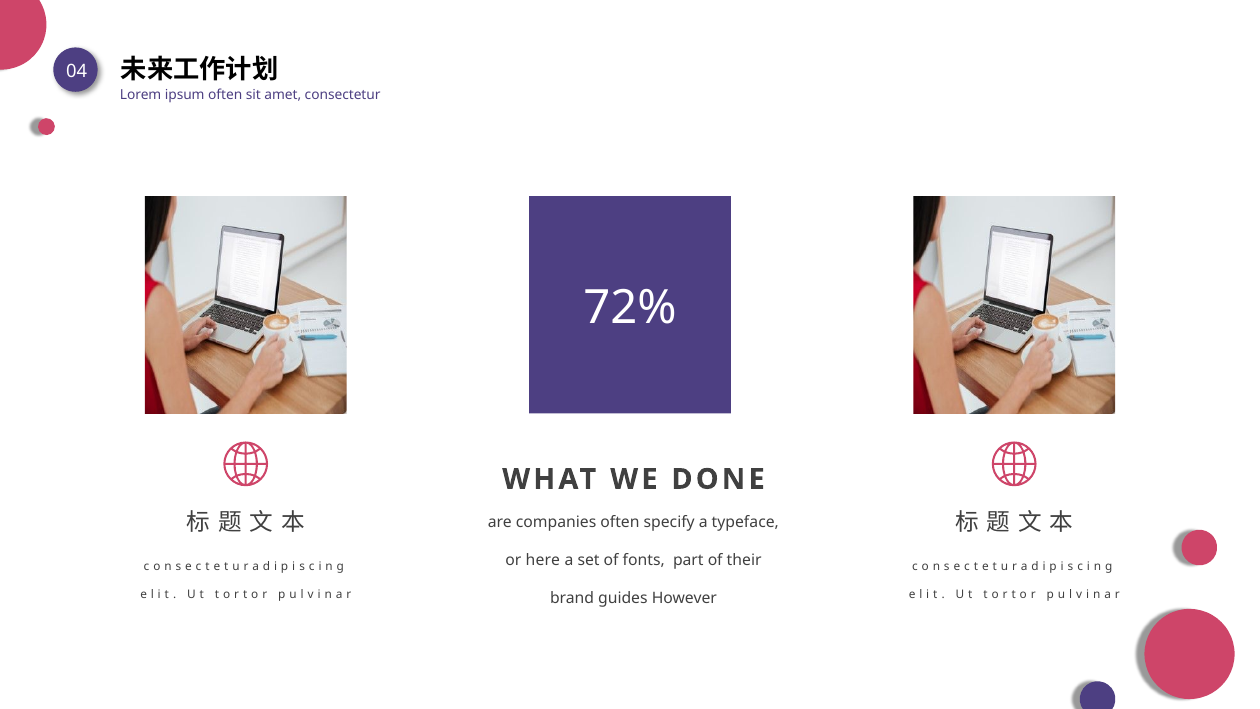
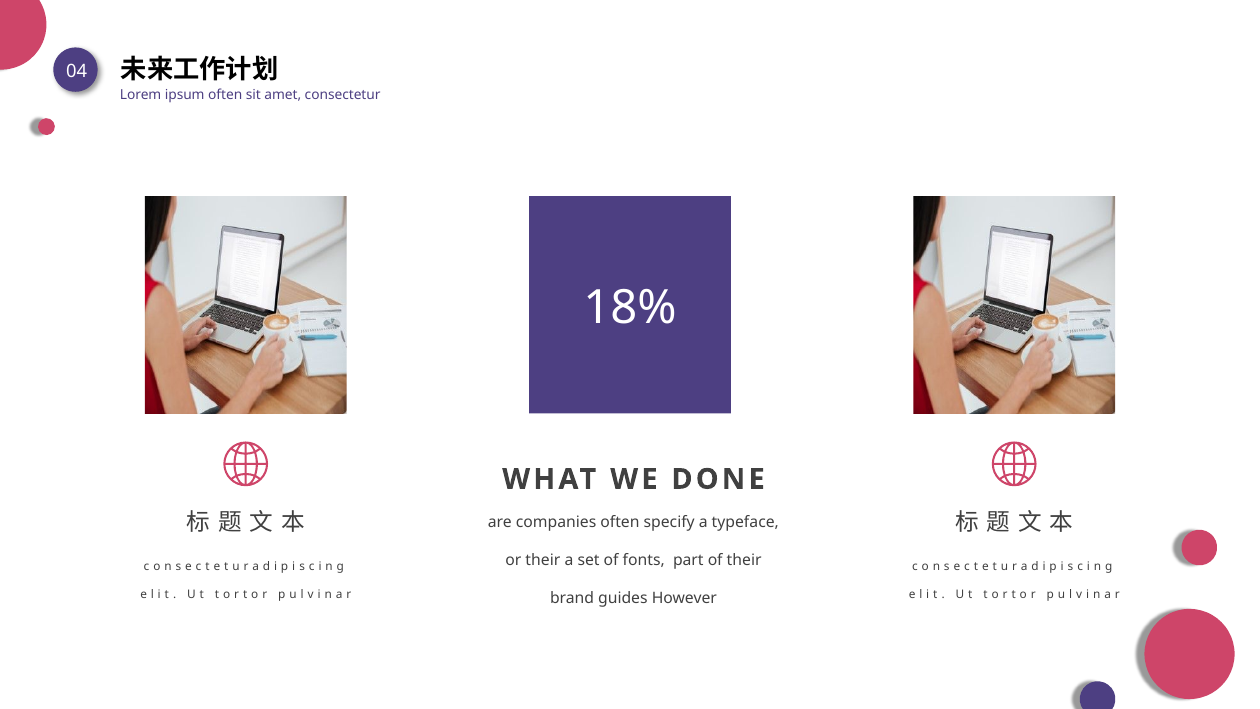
72%: 72% -> 18% (630, 308)
or here: here -> their (543, 560)
